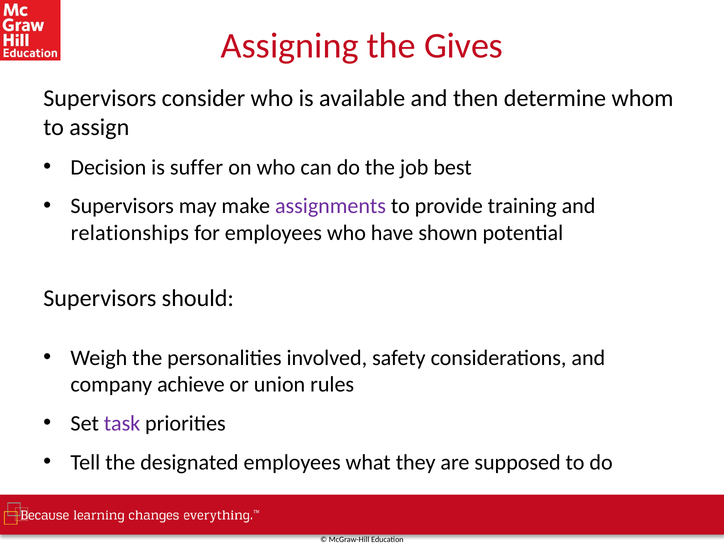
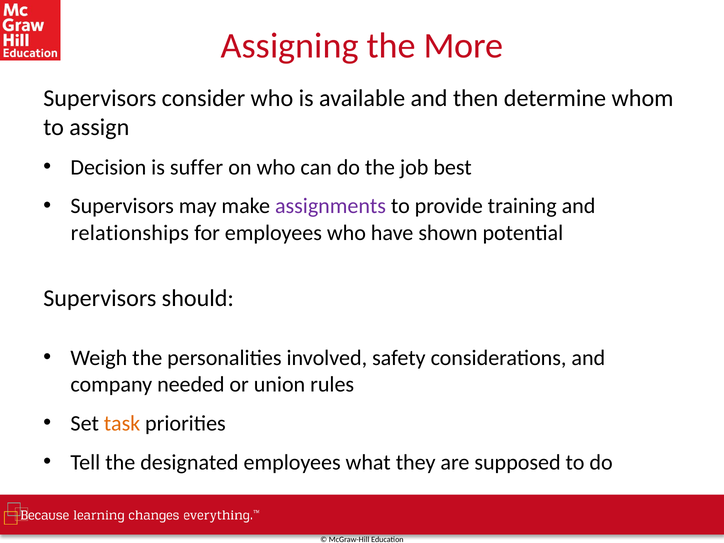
Gives: Gives -> More (464, 46)
achieve: achieve -> needed (191, 384)
task colour: purple -> orange (122, 423)
